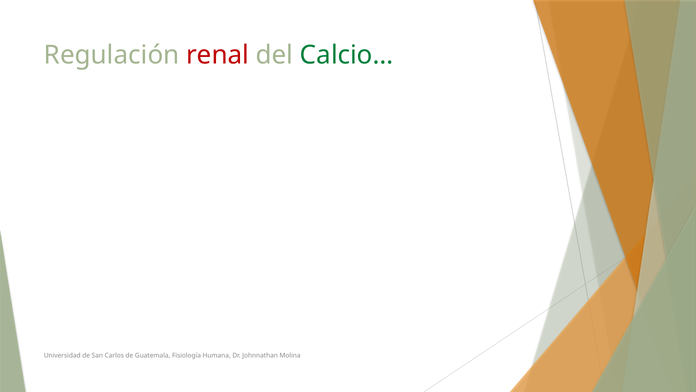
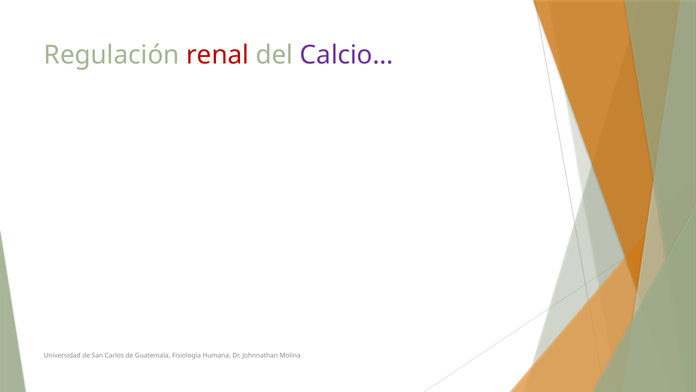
Calcio… colour: green -> purple (347, 55)
